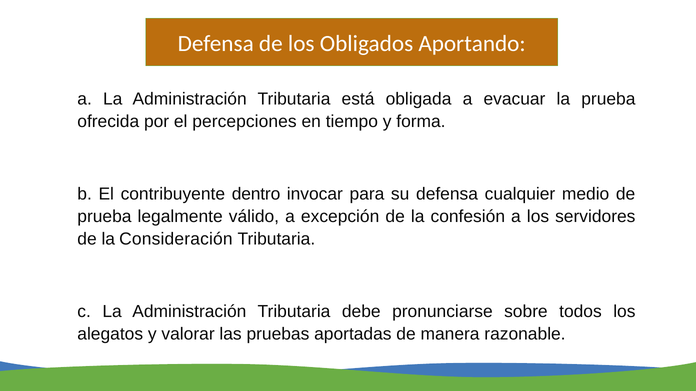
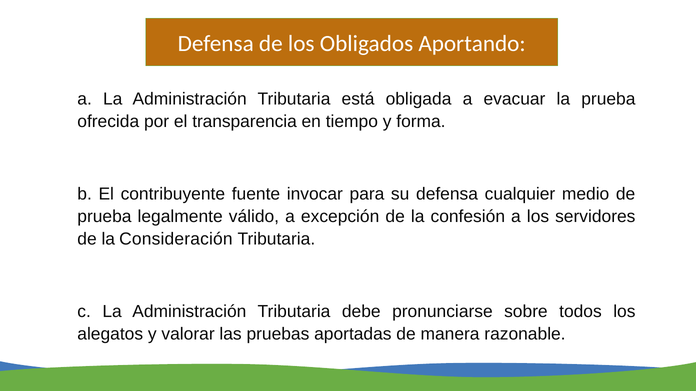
percepciones: percepciones -> transparencia (245, 122)
dentro: dentro -> fuente (256, 194)
